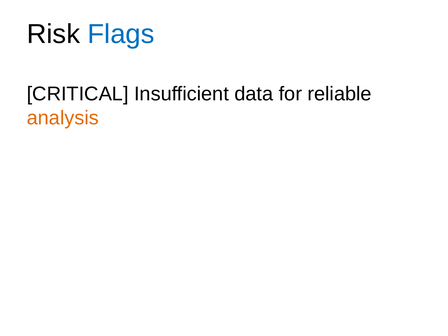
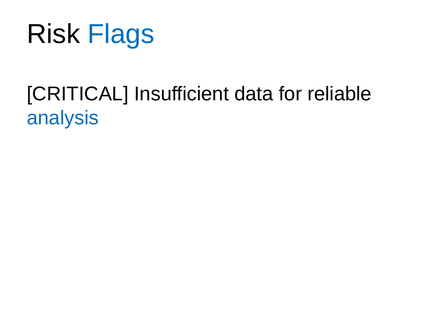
analysis colour: orange -> blue (63, 118)
